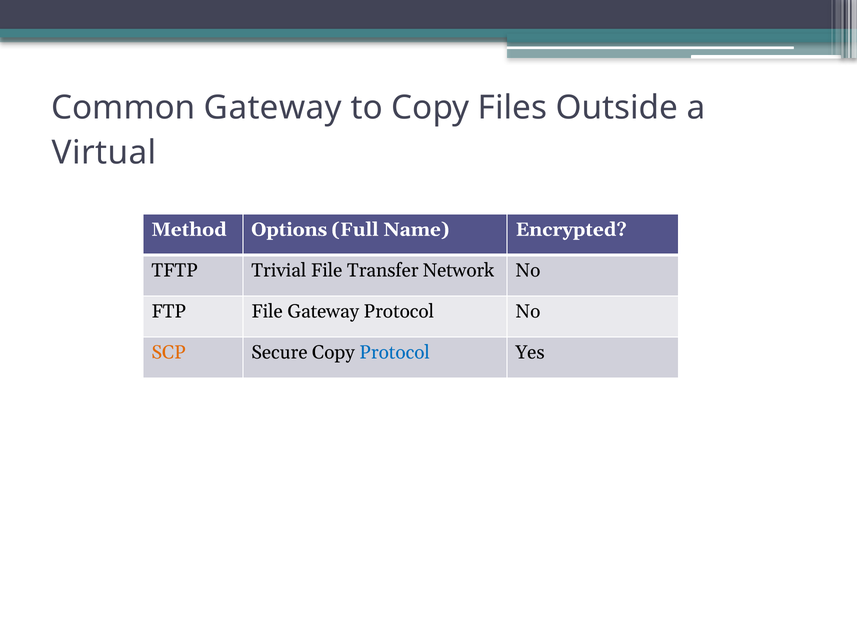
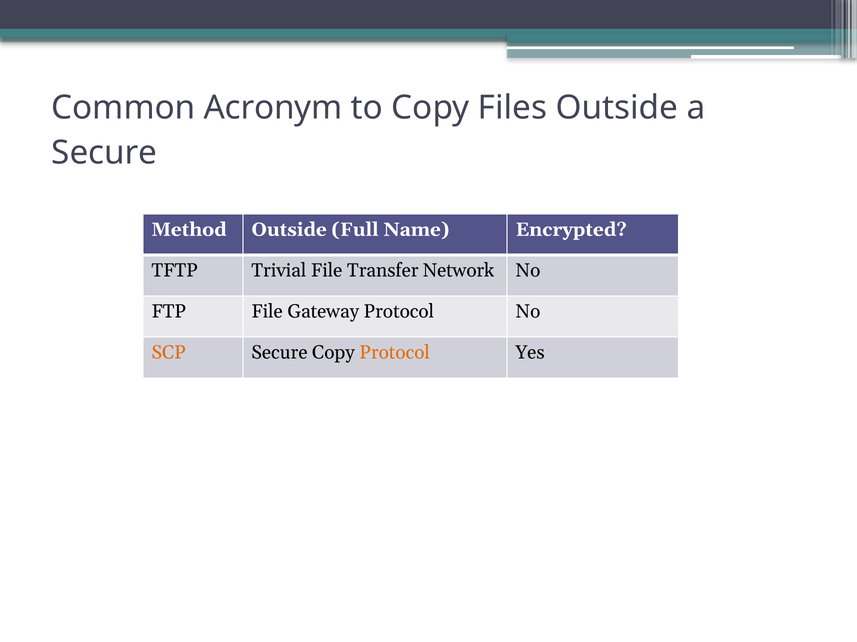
Common Gateway: Gateway -> Acronym (273, 108)
Virtual: Virtual -> Secure (104, 153)
Method Options: Options -> Outside (289, 230)
Protocol colour: blue -> orange (395, 353)
